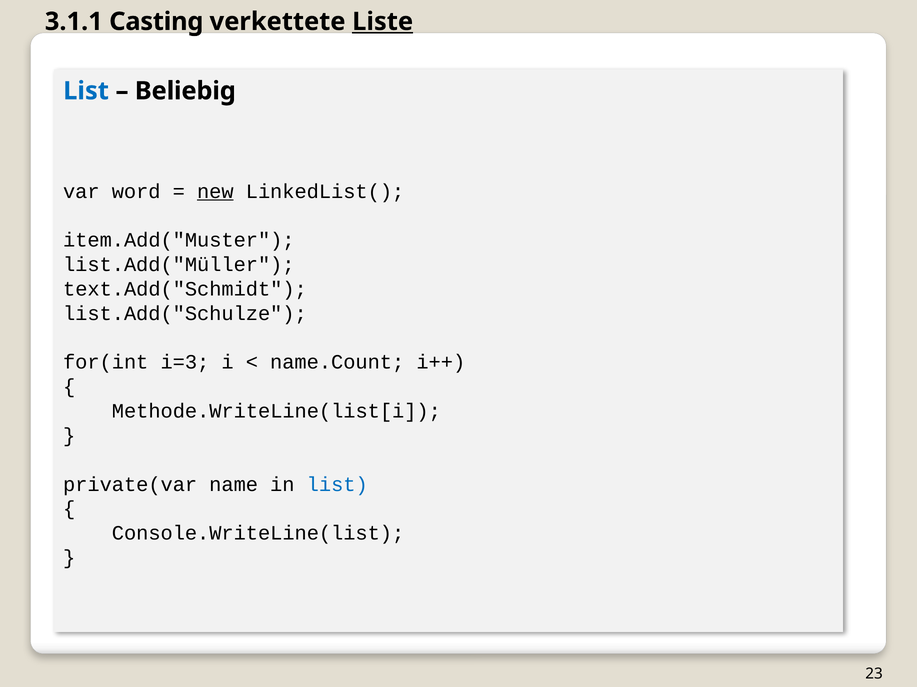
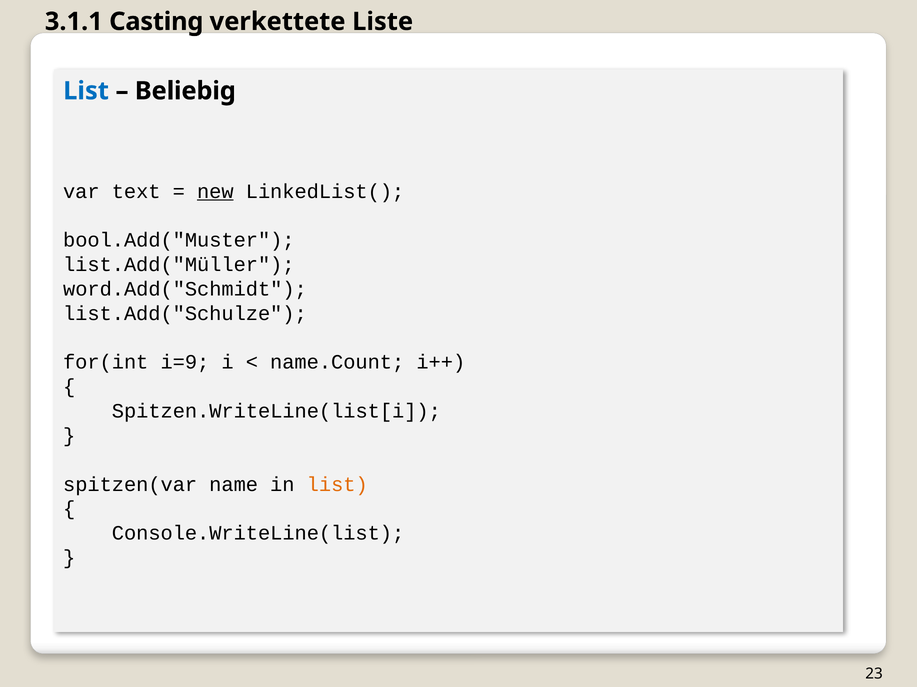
Liste underline: present -> none (383, 22)
word: word -> text (136, 192)
item.Add("Muster: item.Add("Muster -> bool.Add("Muster (179, 240)
text.Add("Schmidt: text.Add("Schmidt -> word.Add("Schmidt (185, 289)
i=3: i=3 -> i=9 (185, 363)
Methode.WriteLine(list[i: Methode.WriteLine(list[i -> Spitzen.WriteLine(list[i (276, 412)
private(var: private(var -> spitzen(var (130, 485)
list colour: blue -> orange (337, 485)
